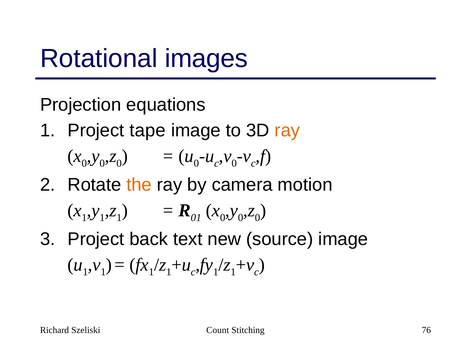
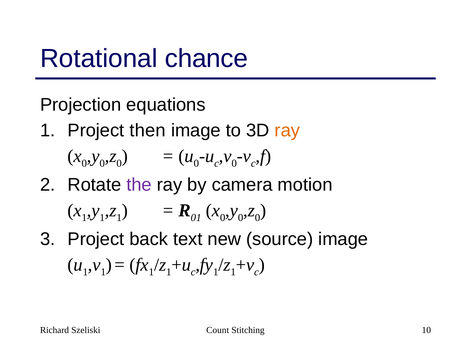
images: images -> chance (206, 59)
tape: tape -> then (148, 131)
the colour: orange -> purple (139, 185)
76: 76 -> 10 (426, 330)
